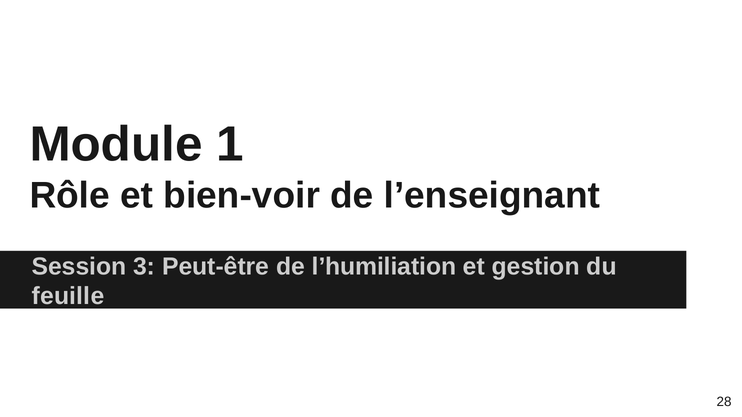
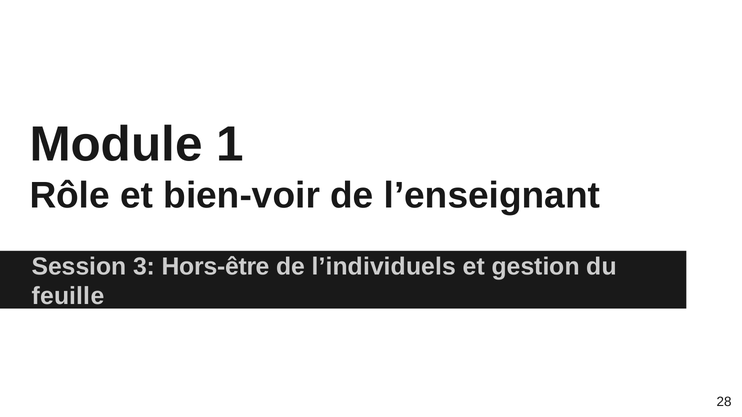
Peut-être: Peut-être -> Hors-être (216, 267)
l’humiliation: l’humiliation -> l’individuels (384, 267)
